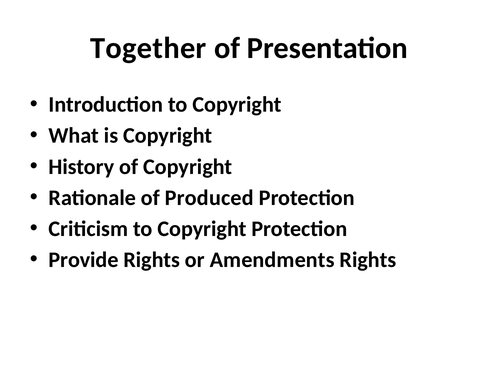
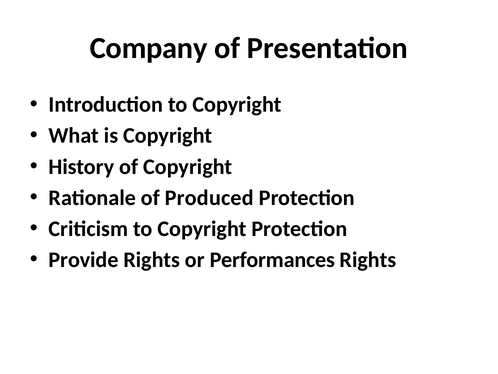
Together: Together -> Company (149, 48)
Amendments: Amendments -> Performances (272, 259)
